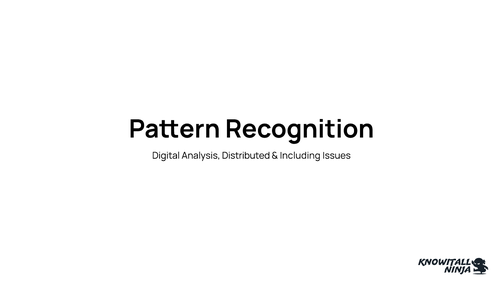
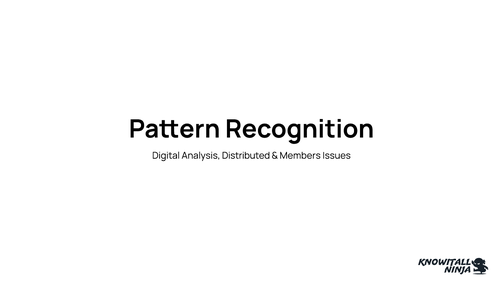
Including: Including -> Members (300, 156)
